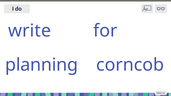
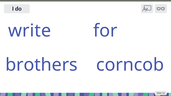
planning: planning -> brothers (41, 65)
